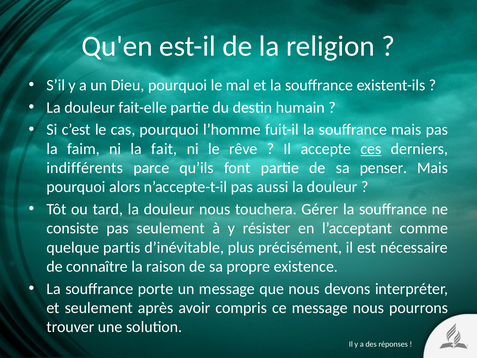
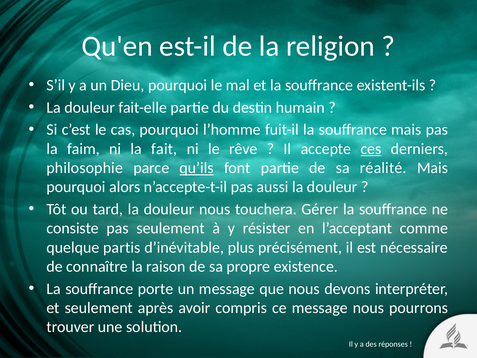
indifférents: indifférents -> philosophie (85, 168)
qu’ils underline: none -> present (197, 168)
penser: penser -> réalité (383, 168)
